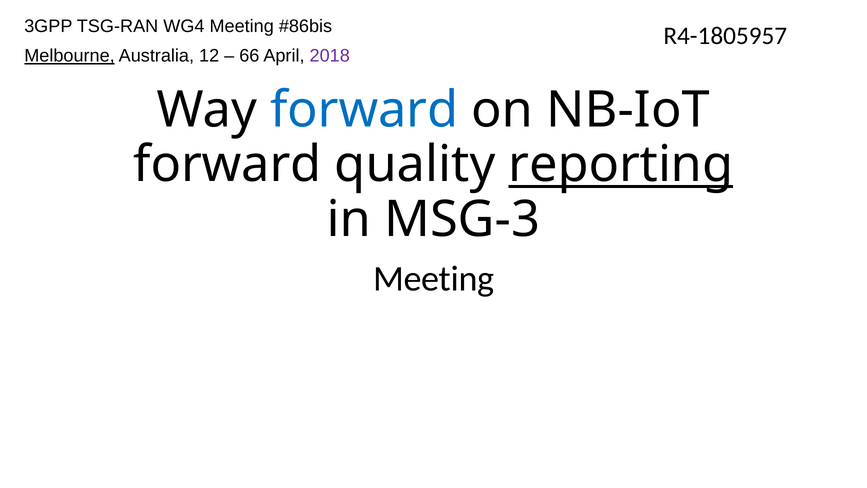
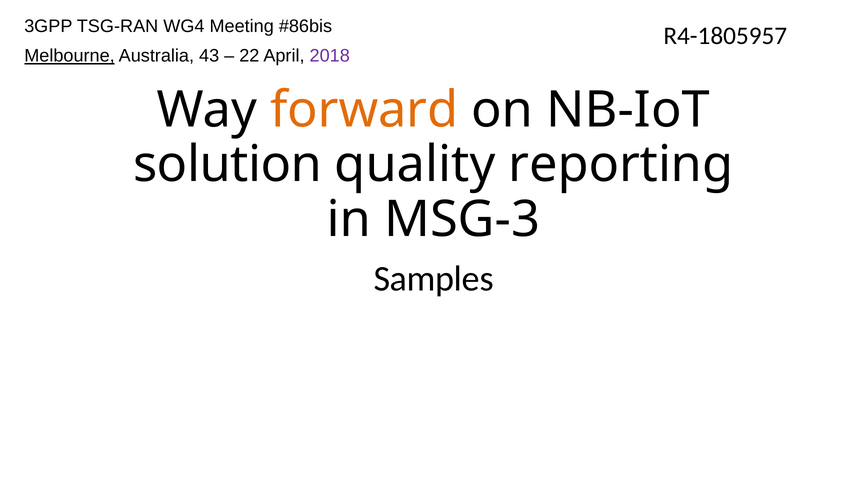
12: 12 -> 43 (209, 56)
66: 66 -> 22 (249, 56)
forward colour: blue -> orange (364, 110)
forward: forward -> solution (228, 165)
reporting underline: present -> none (621, 165)
Meeting: Meeting -> Samples (434, 279)
